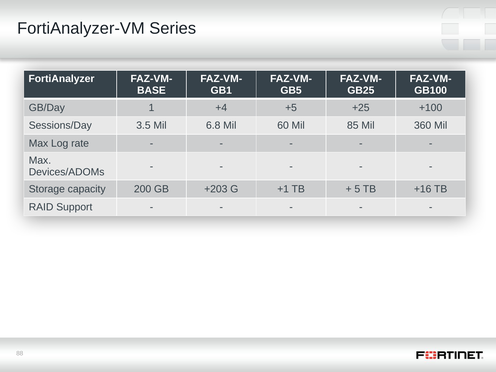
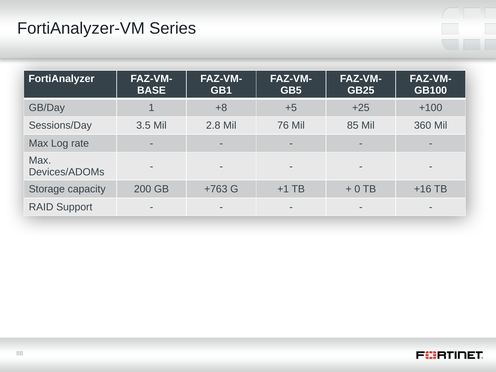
+4: +4 -> +8 (221, 108)
6.8: 6.8 -> 2.8 (213, 126)
60: 60 -> 76 (283, 126)
+203: +203 -> +763 (216, 189)
5: 5 -> 0 (357, 189)
